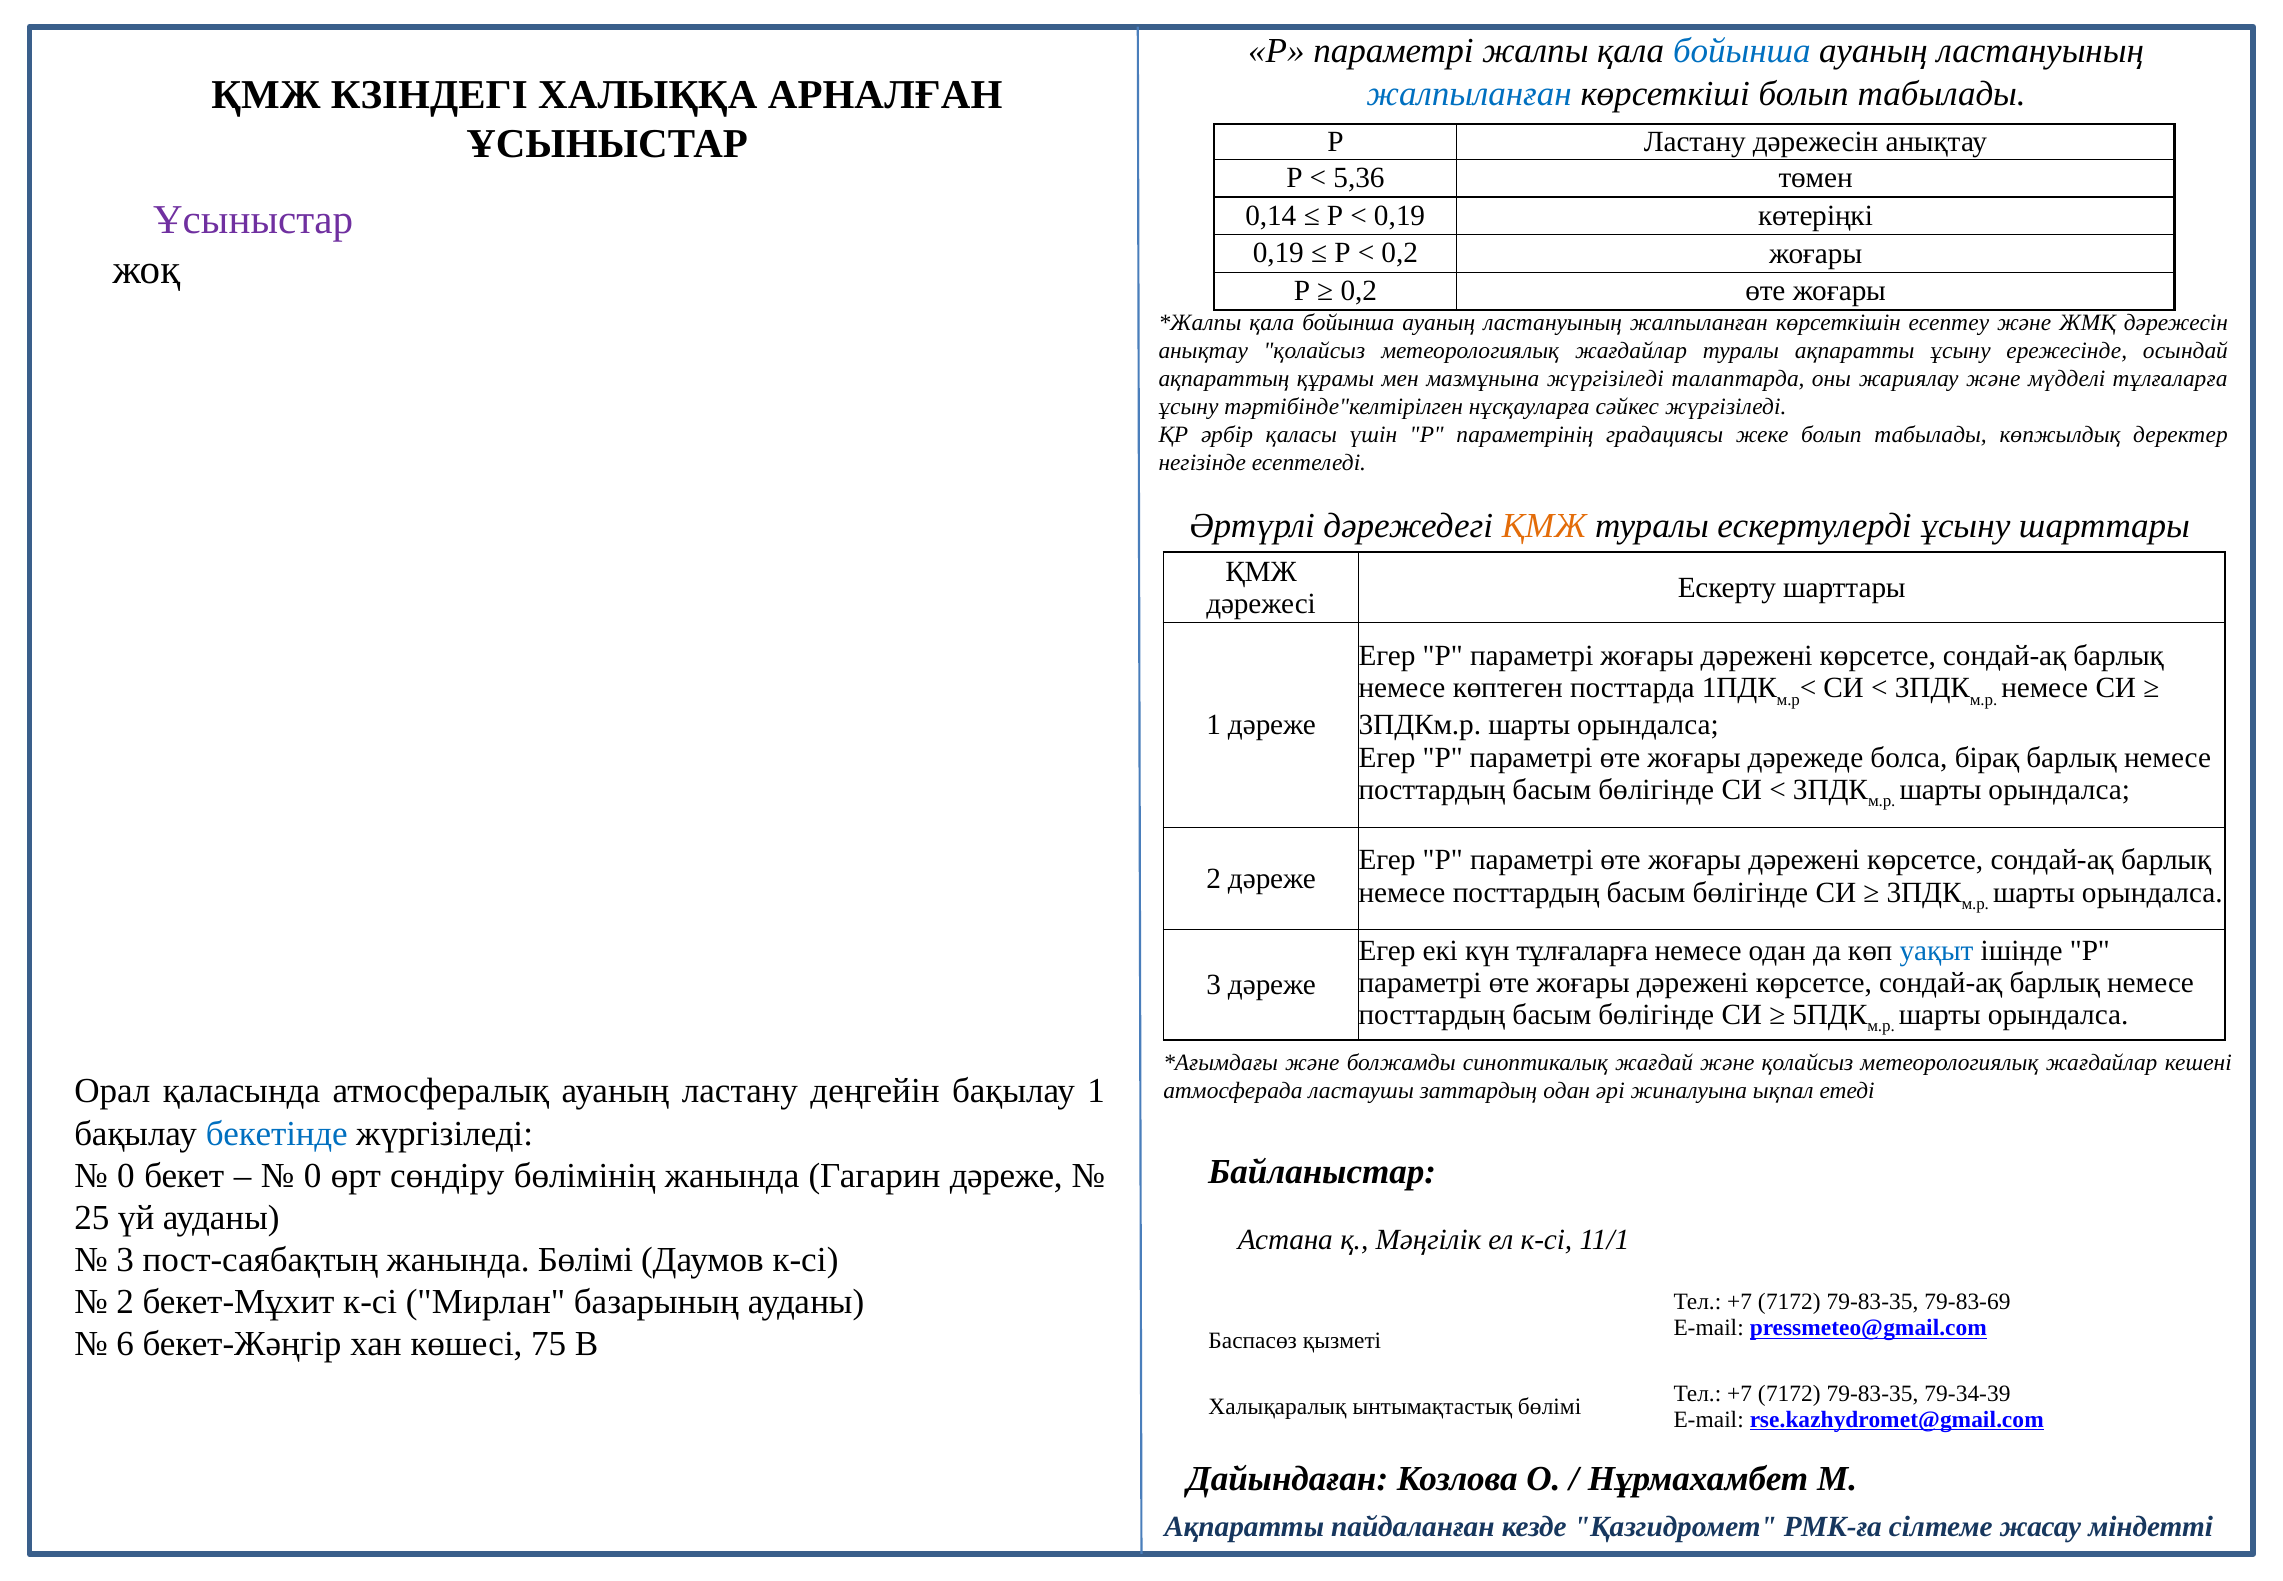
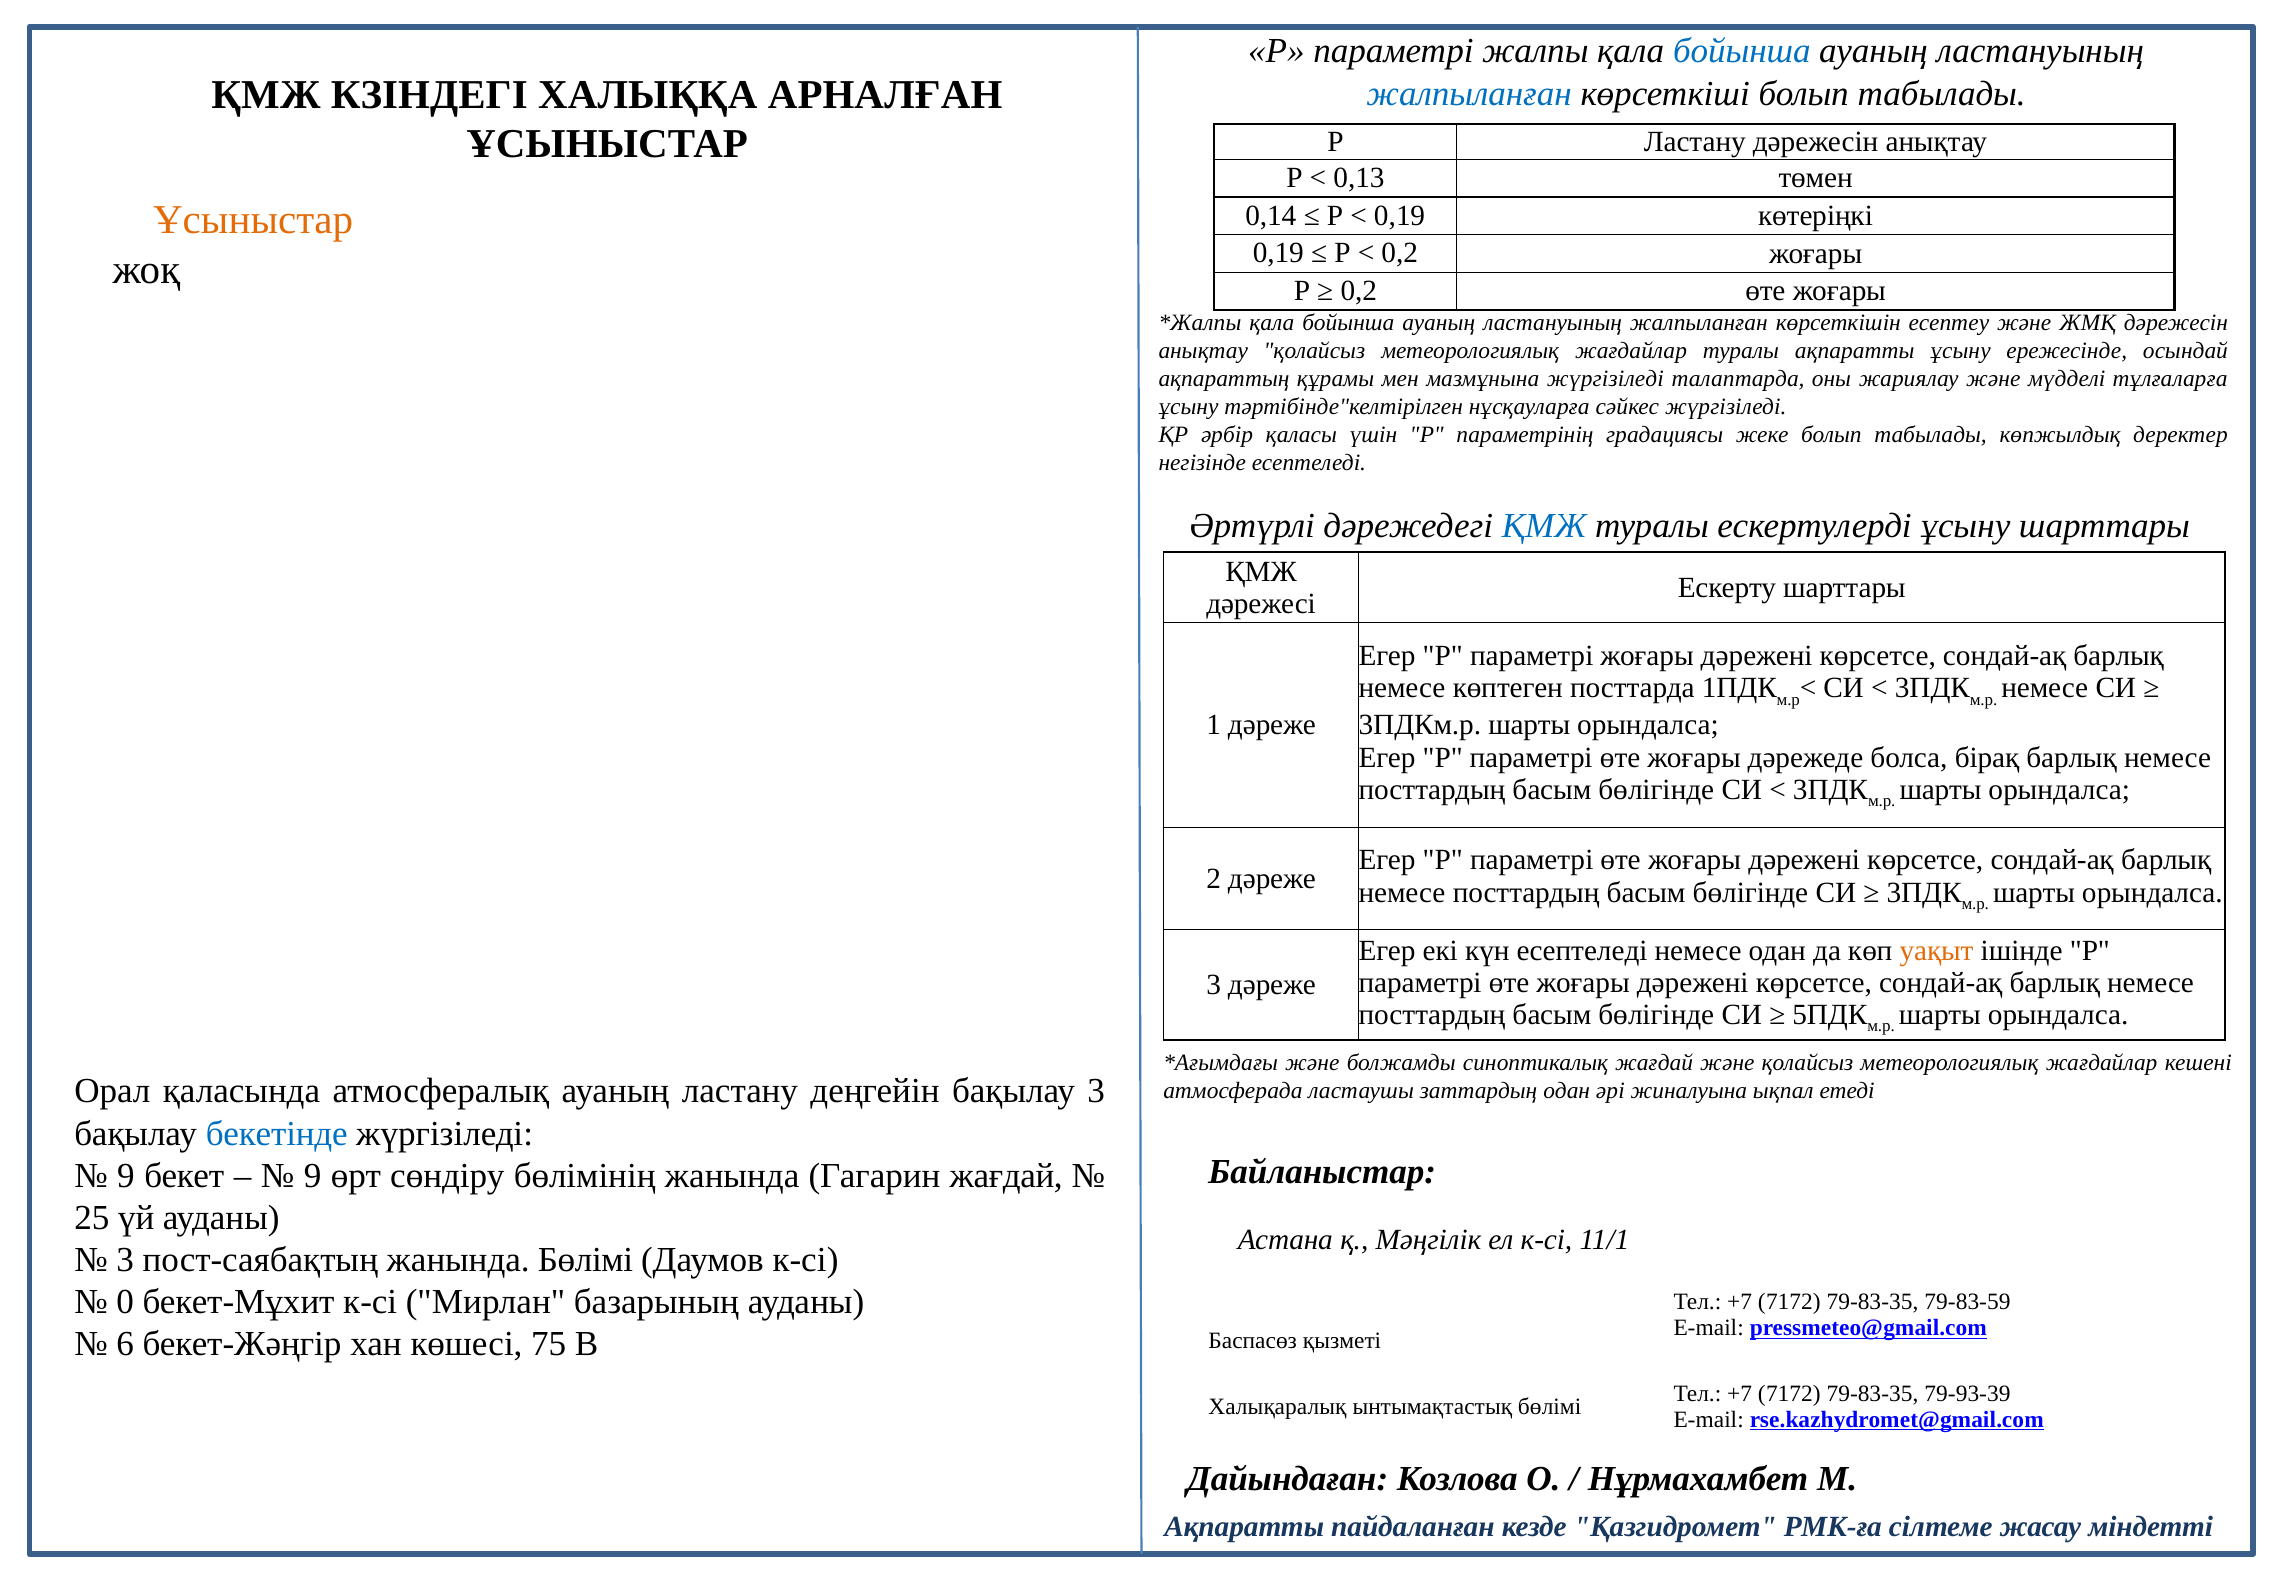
5,36: 5,36 -> 0,13 (1359, 178)
Ұсыныстар colour: purple -> orange (253, 220)
ҚМЖ colour: orange -> blue (1544, 526)
күн тұлғаларға: тұлғаларға -> есептеледі (1582, 950)
уақыт colour: blue -> orange (1937, 950)
бақылау 1: 1 -> 3 (1096, 1091)
0: 0 -> 9 (126, 1175)
0: 0 -> 9 (313, 1175)
Гагарин дәреже: дәреже -> жағдай (1006, 1175)
2: 2 -> 0 (125, 1302)
79-83-69: 79-83-69 -> 79-83-59 (1967, 1302)
79-34-39: 79-34-39 -> 79-93-39 (1967, 1393)
